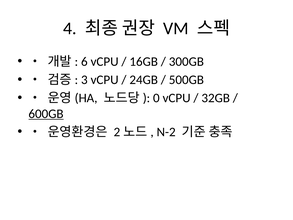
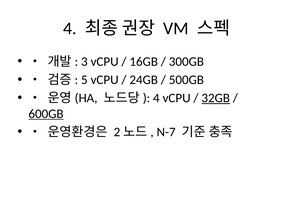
6: 6 -> 3 (84, 61)
3: 3 -> 5 (84, 80)
0: 0 -> 4 (156, 98)
32GB underline: none -> present (216, 98)
N-2: N-2 -> N-7 (166, 132)
